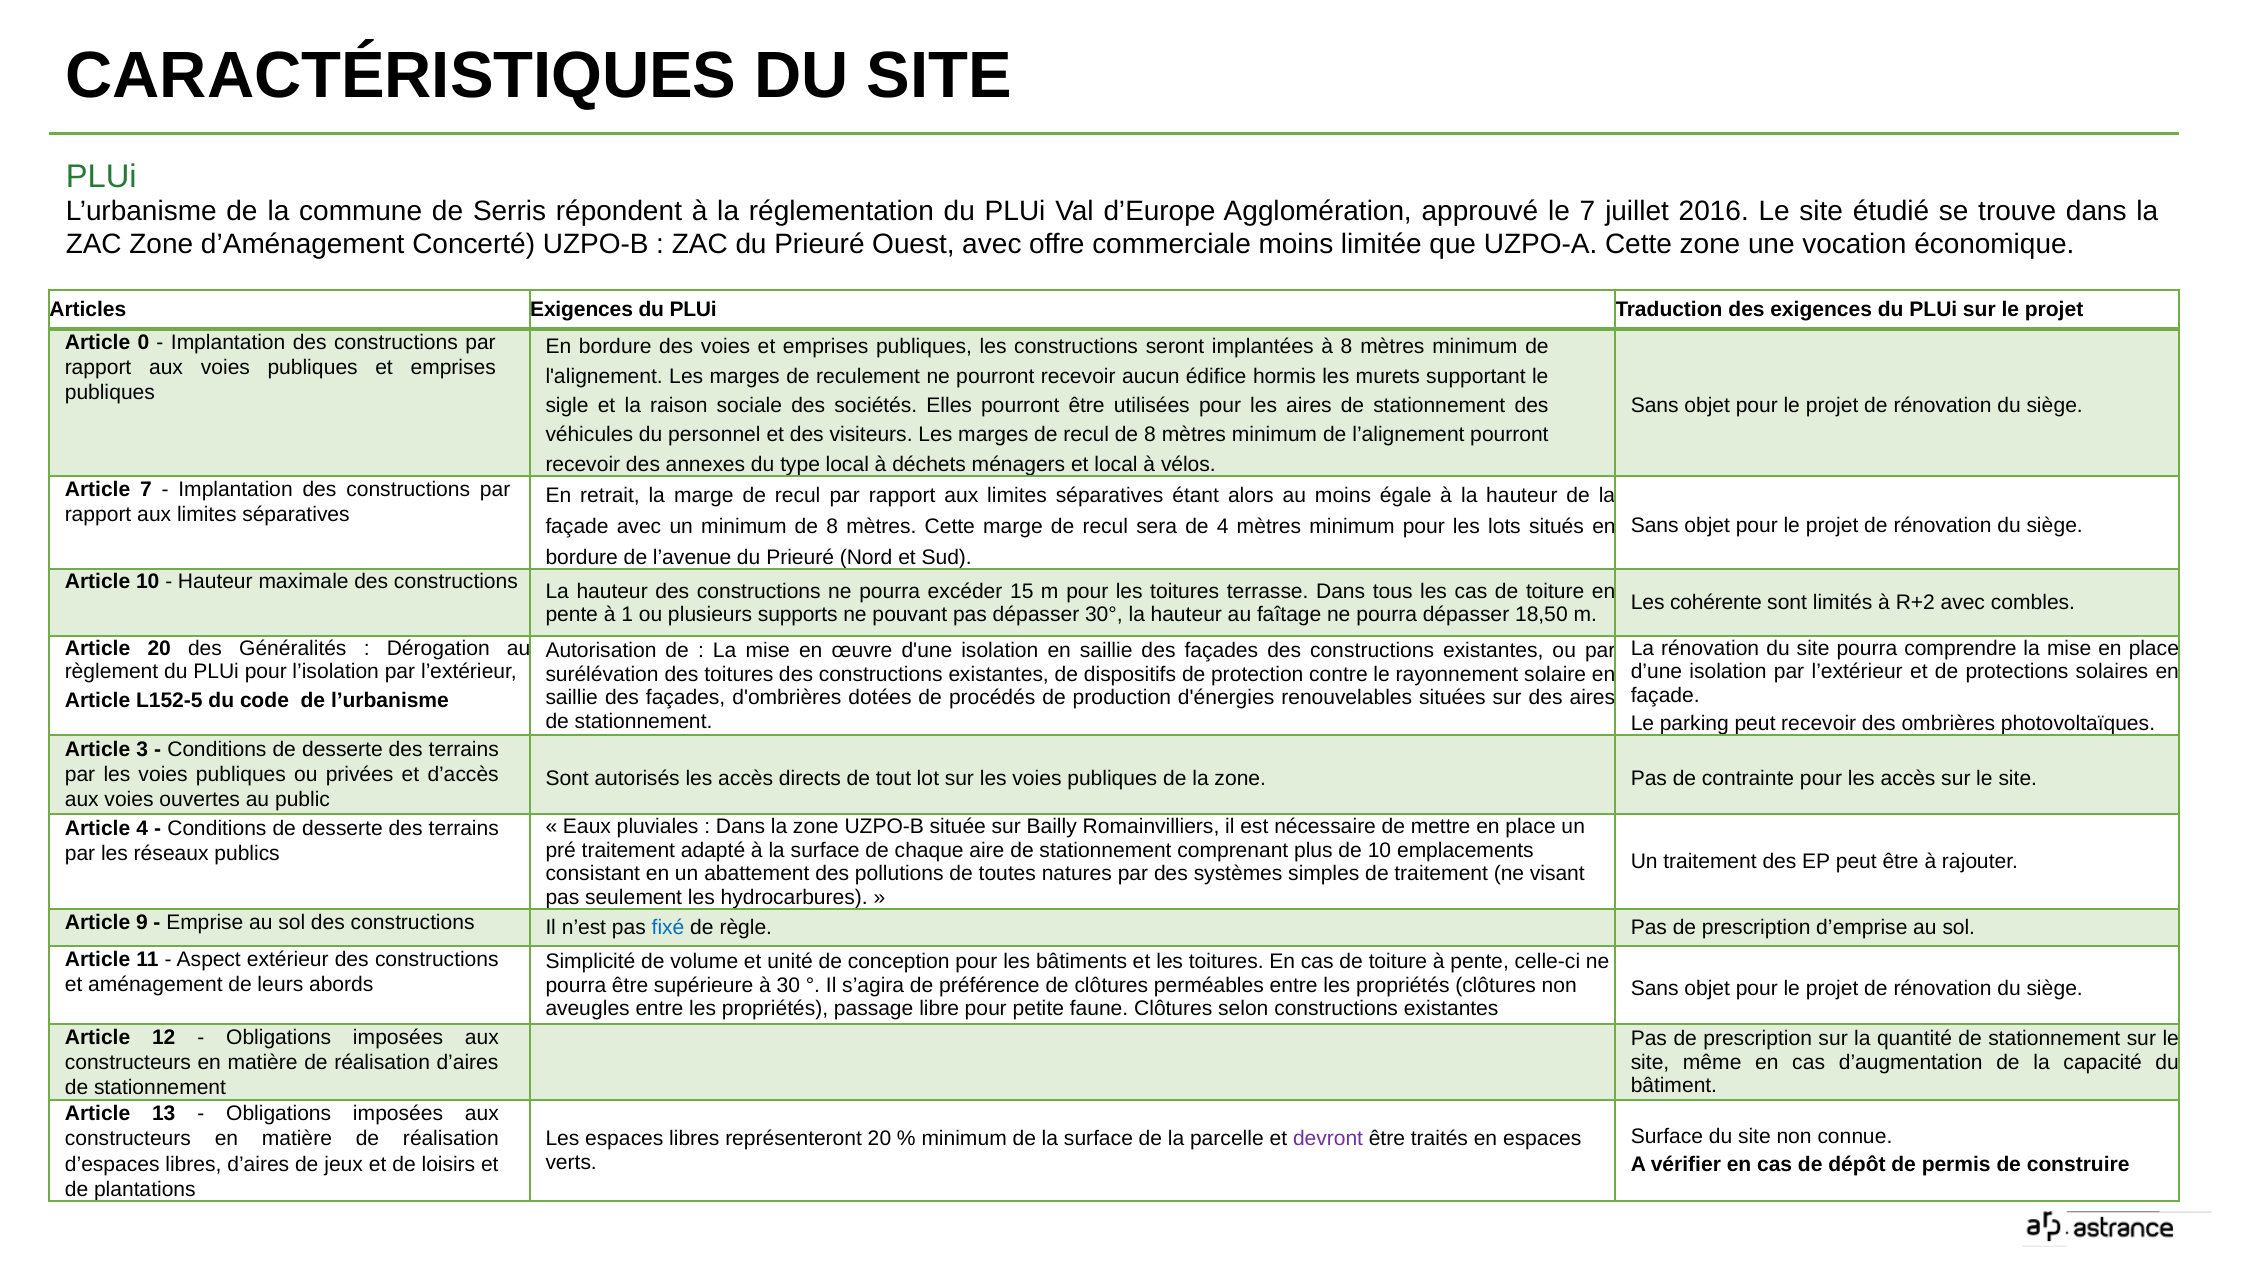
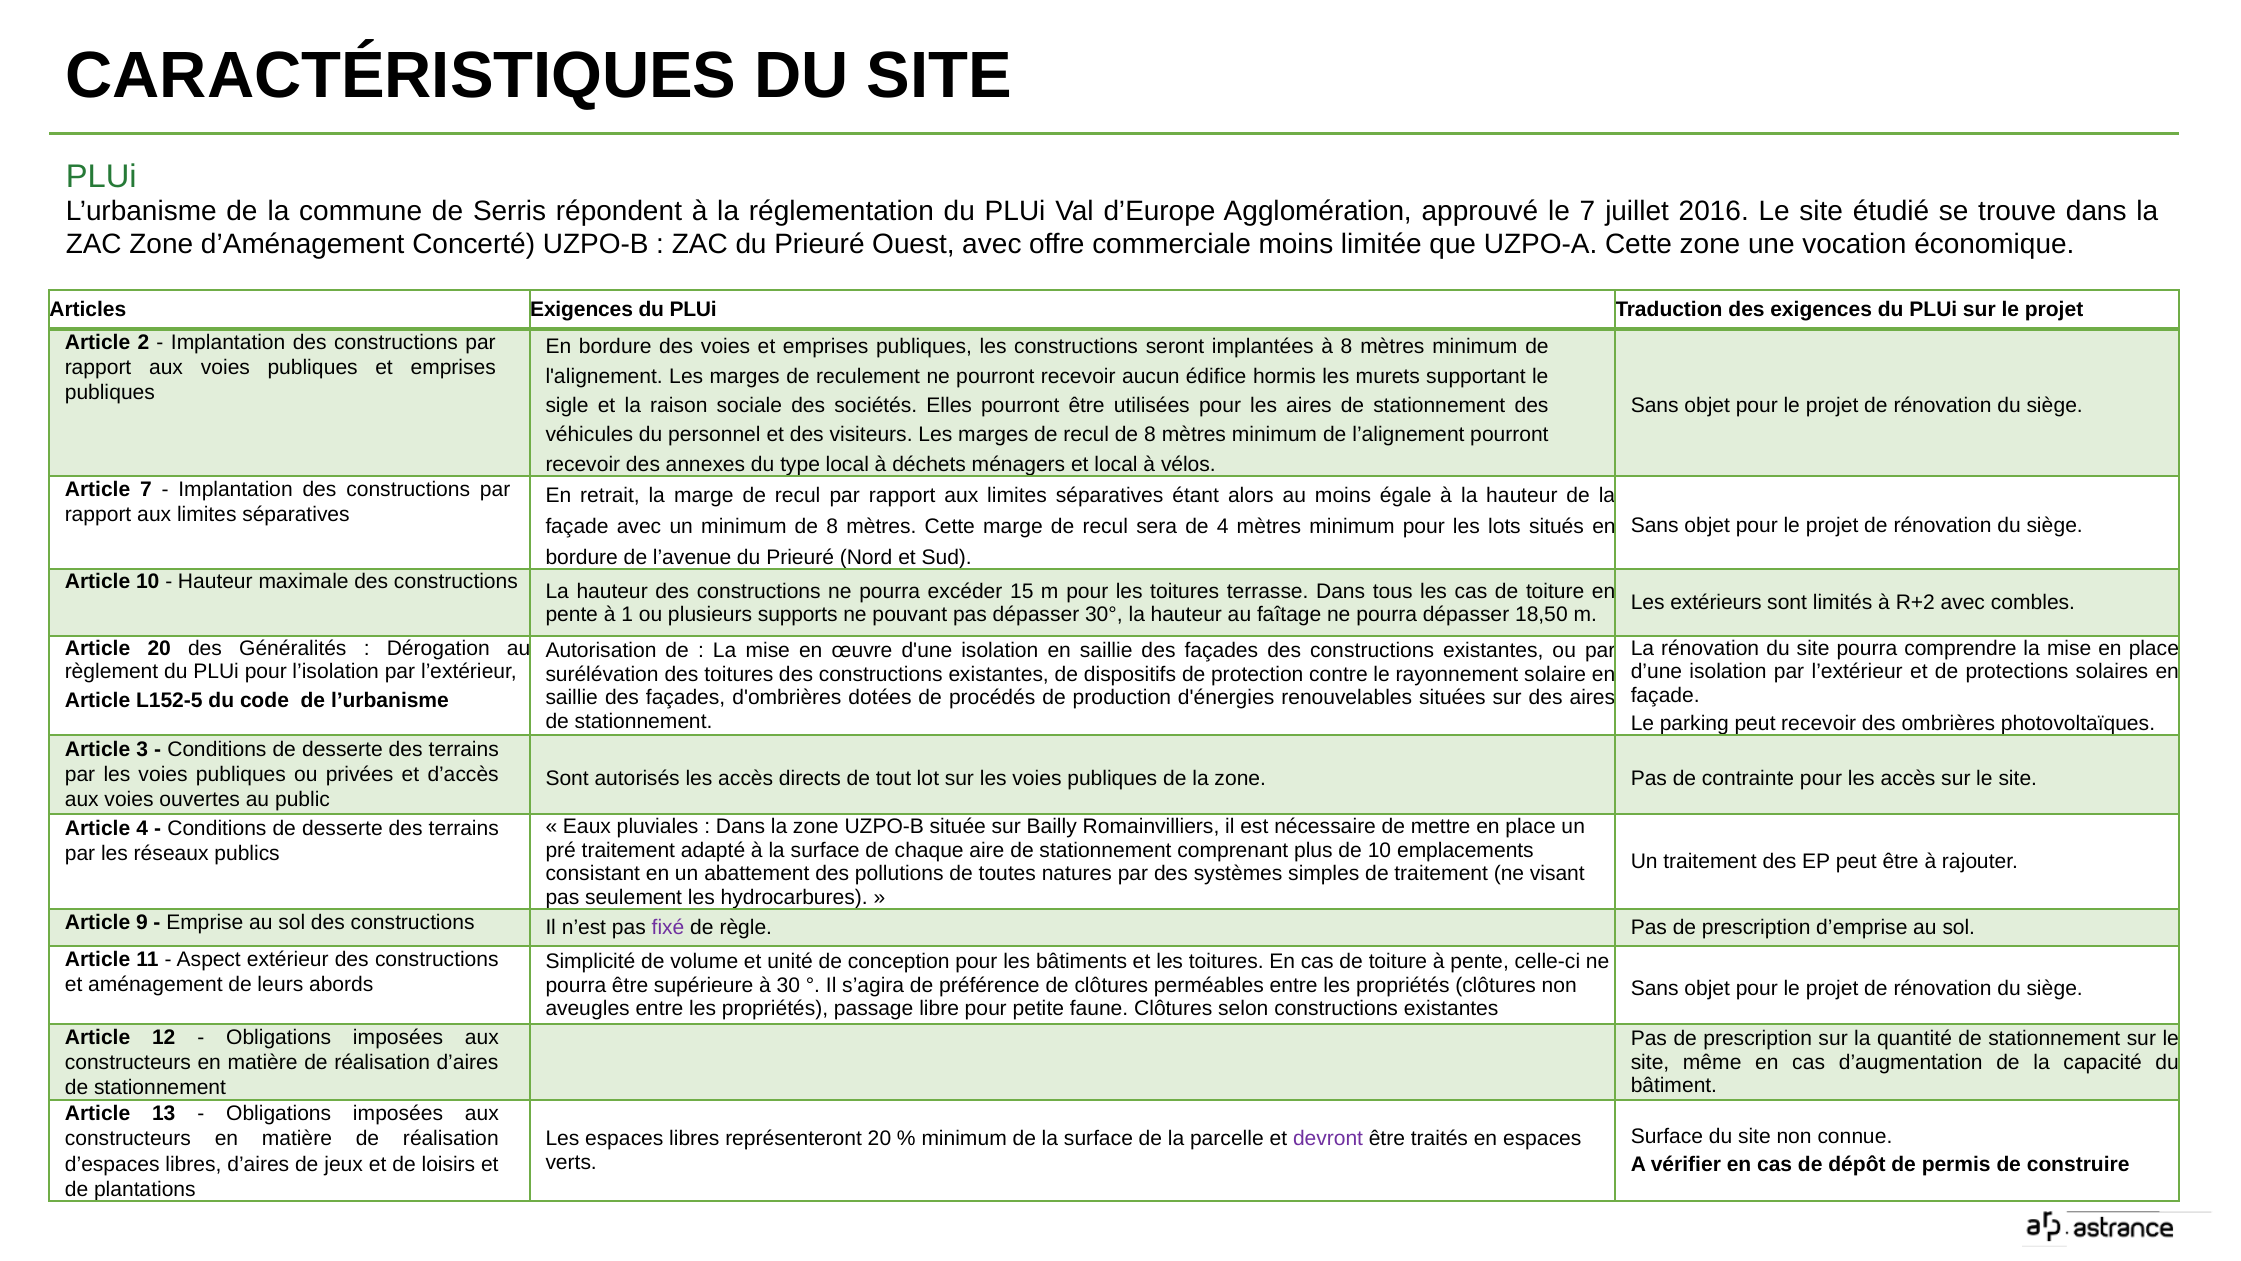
0: 0 -> 2 (144, 342)
cohérente: cohérente -> extérieurs (1716, 603)
fixé colour: blue -> purple (668, 927)
